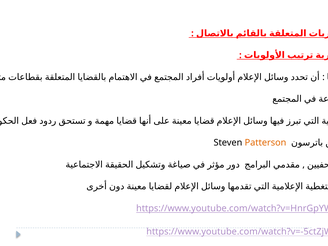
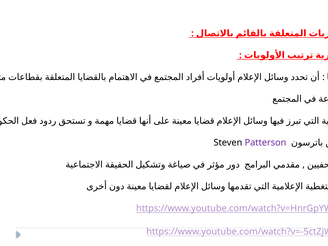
Patterson colour: orange -> purple (265, 143)
